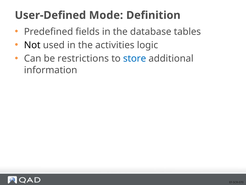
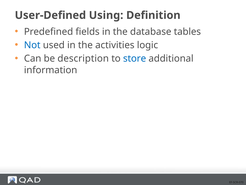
Mode: Mode -> Using (106, 15)
Not colour: black -> blue (32, 45)
restrictions: restrictions -> description (83, 58)
